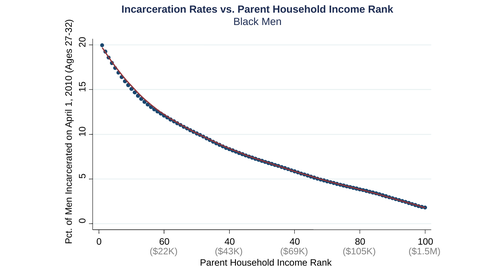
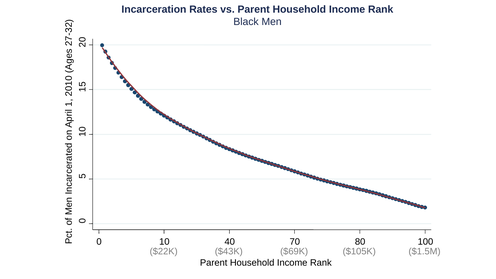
60: 60 -> 10 (164, 242)
40 40: 40 -> 70 (295, 242)
